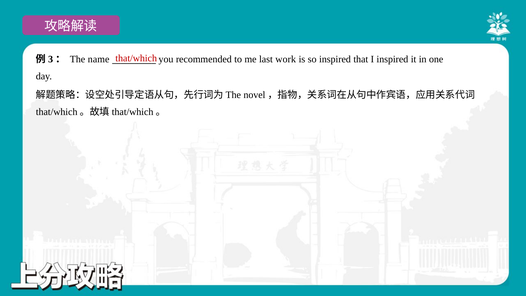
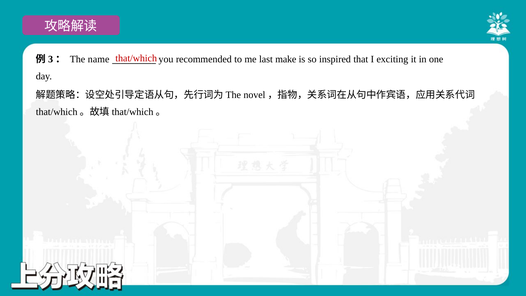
work: work -> make (286, 59)
I inspired: inspired -> exciting (392, 59)
